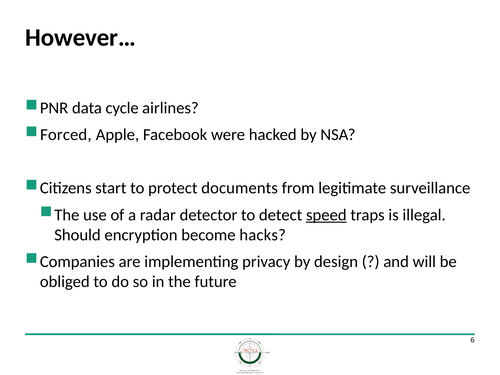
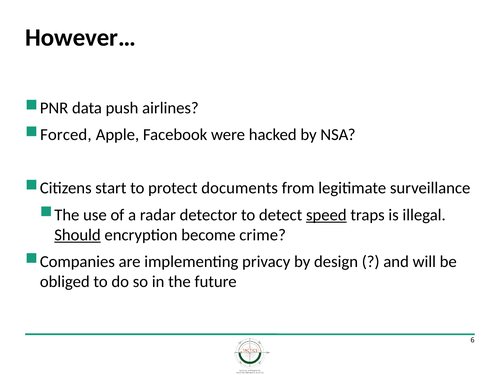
cycle: cycle -> push (122, 108)
Should underline: none -> present (77, 235)
hacks: hacks -> crime (263, 235)
